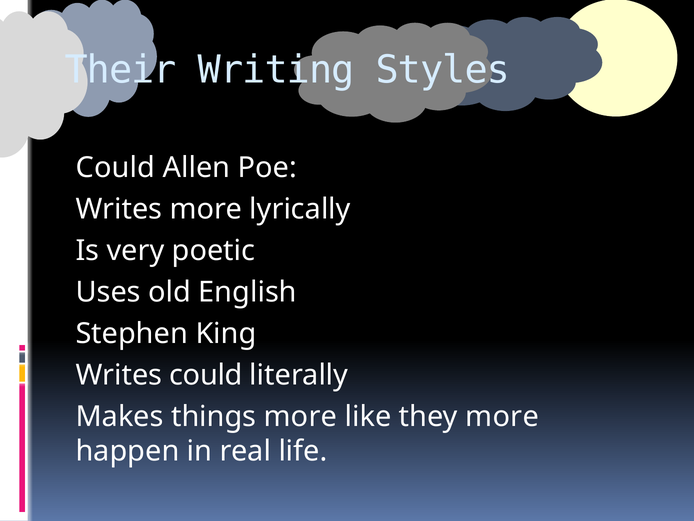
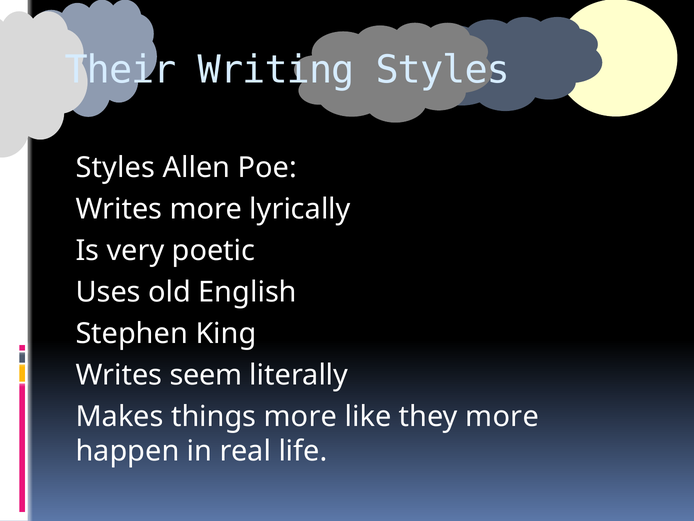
Could: Could -> Styles (115, 167)
Writes could: could -> seem (206, 375)
